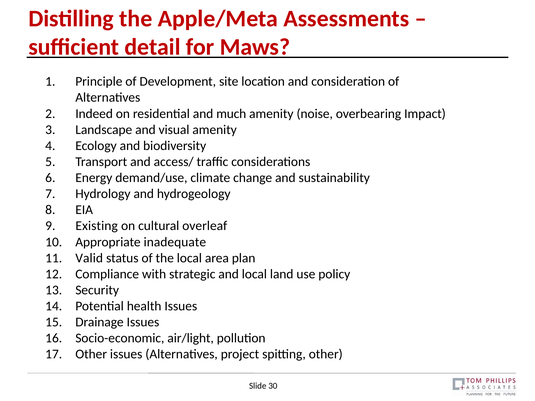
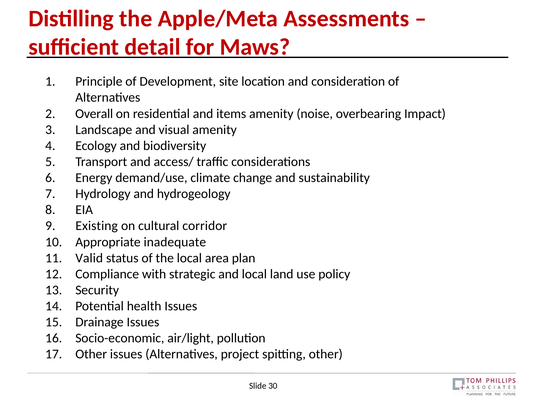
Indeed: Indeed -> Overall (94, 114)
much: much -> items (231, 114)
overleaf: overleaf -> corridor (205, 226)
